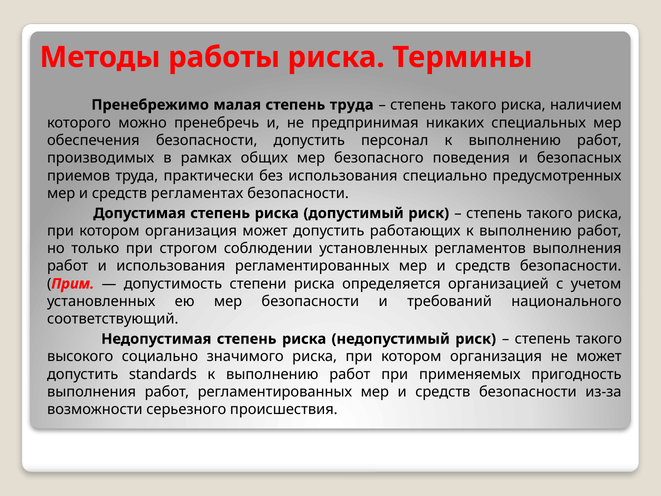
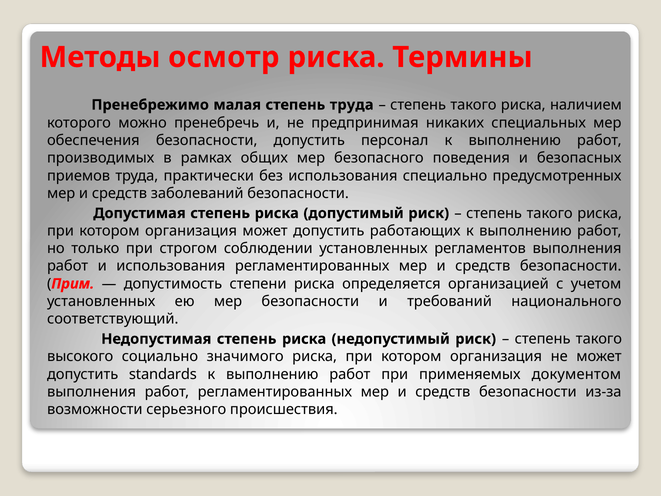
работы: работы -> осмотр (224, 57)
регламентах: регламентах -> заболеваний (197, 193)
пригодность: пригодность -> документом (576, 374)
